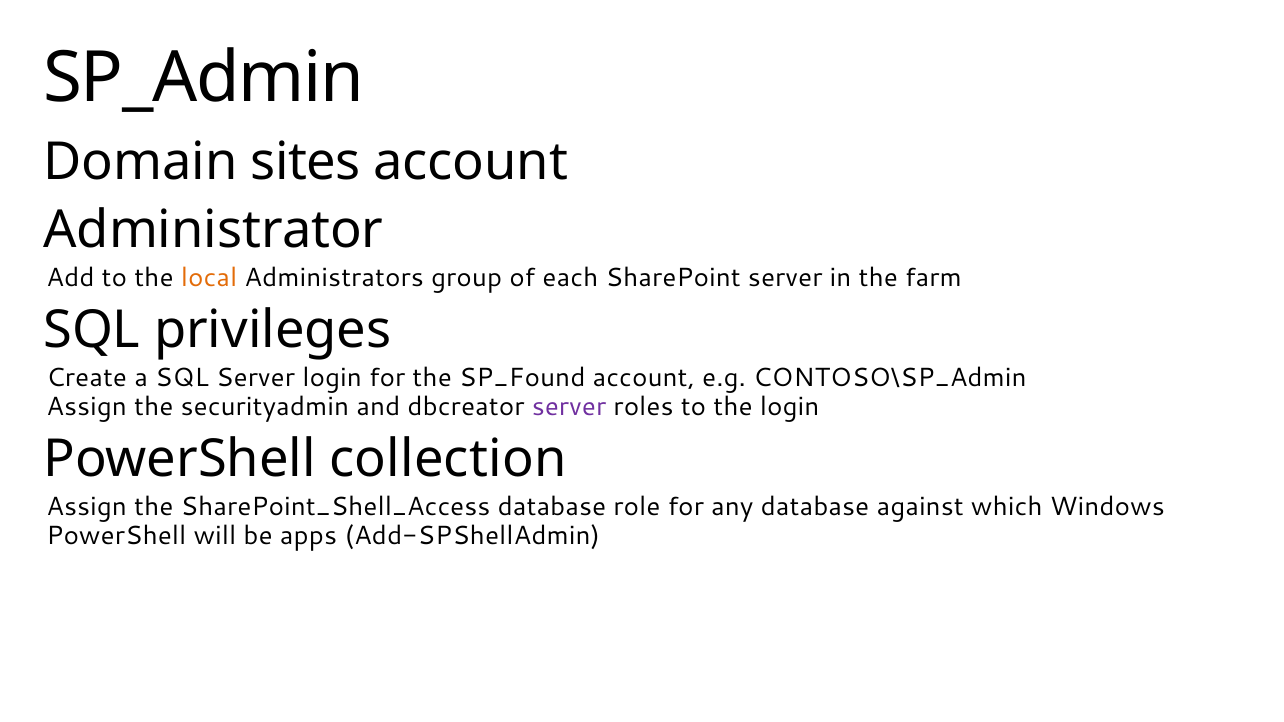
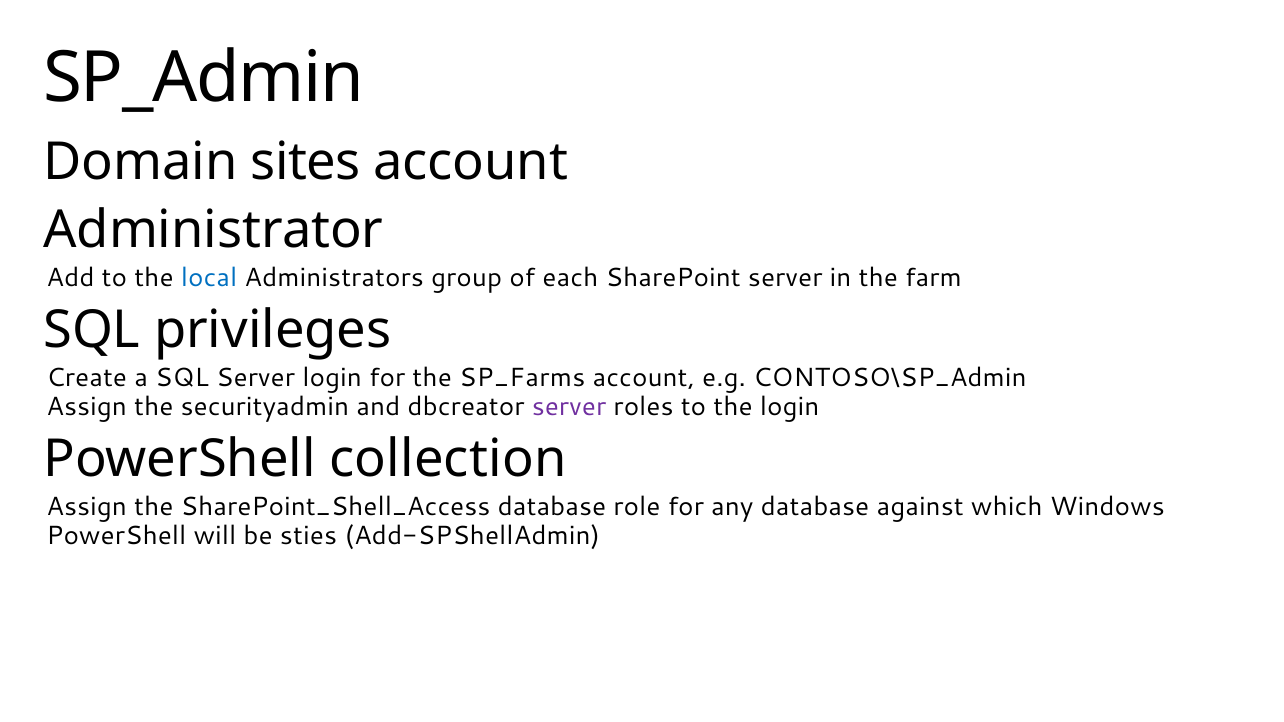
local colour: orange -> blue (209, 278)
SP_Found: SP_Found -> SP_Farms (522, 378)
apps: apps -> sties (309, 536)
